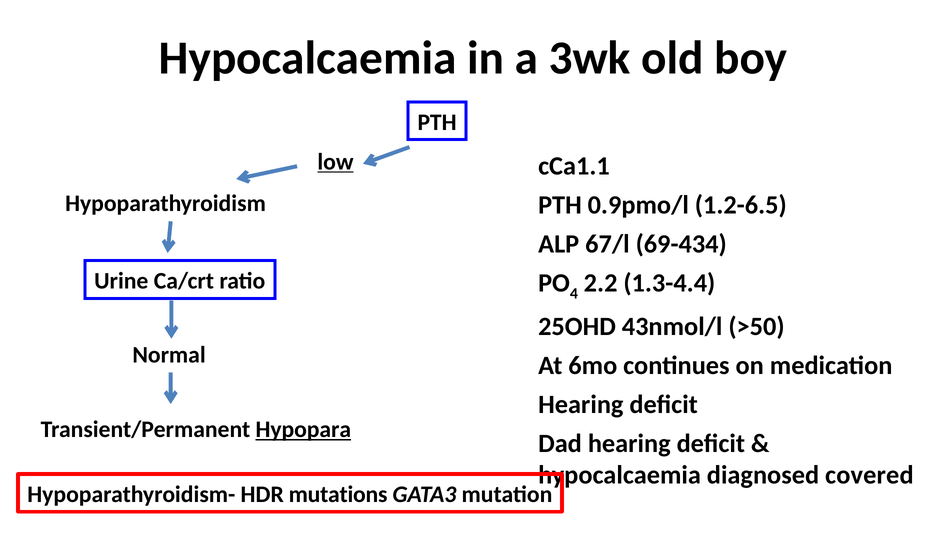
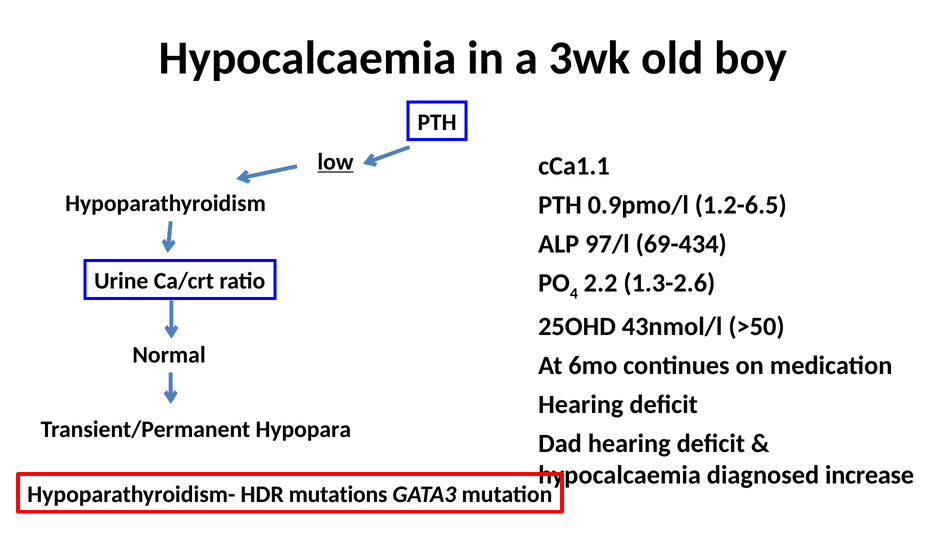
67/l: 67/l -> 97/l (607, 244)
1.3-4.4: 1.3-4.4 -> 1.3-2.6 (669, 283)
Hypopara underline: present -> none (303, 429)
covered: covered -> increase (870, 475)
